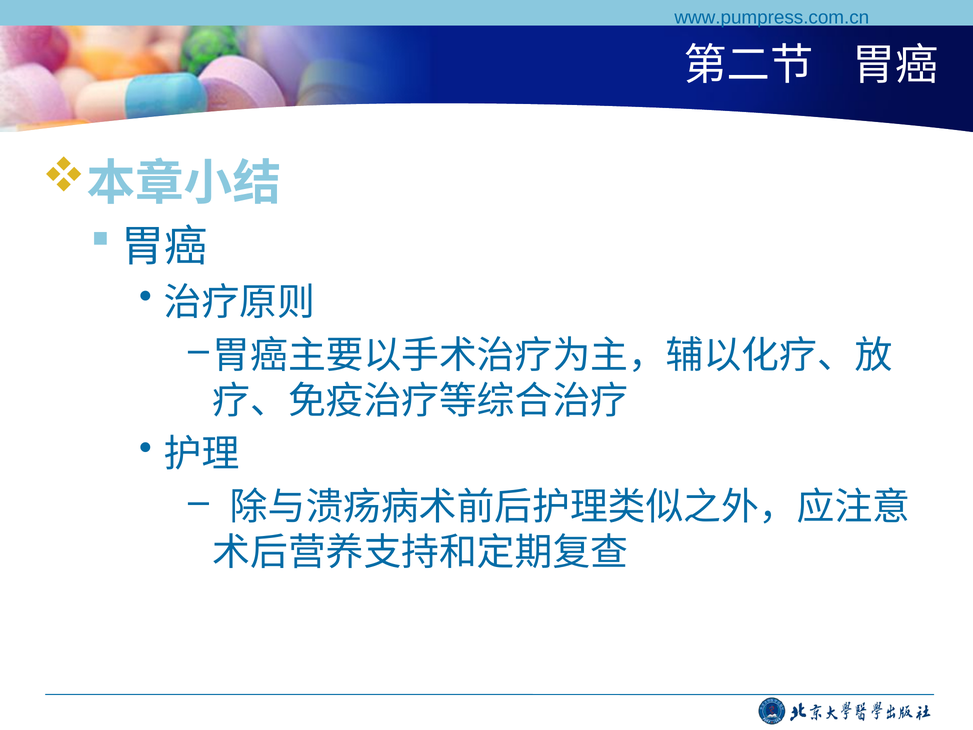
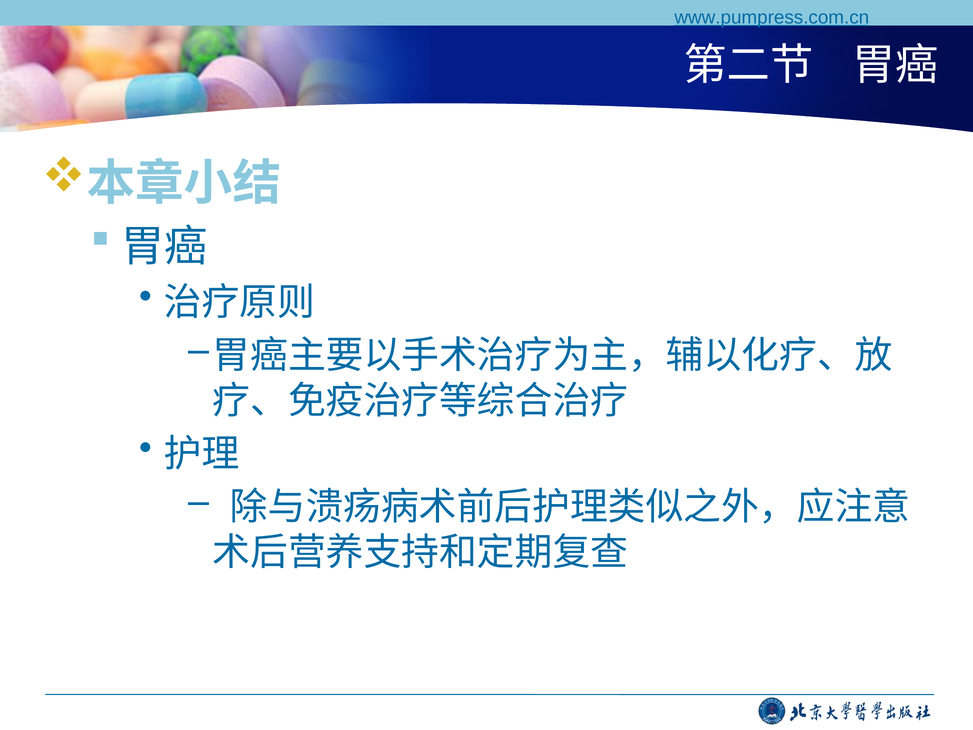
www.pumpress.com.cn underline: none -> present (772, 17)
